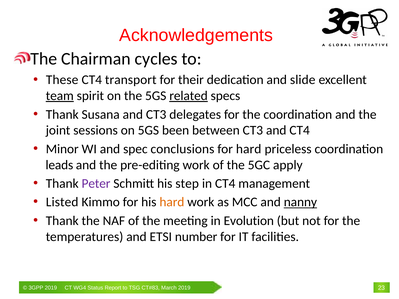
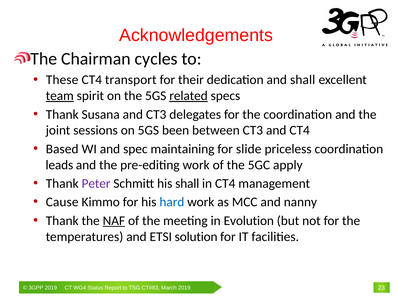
and slide: slide -> shall (303, 80)
Minor: Minor -> Based (62, 149)
conclusions: conclusions -> maintaining (183, 149)
for hard: hard -> slide (249, 149)
his step: step -> shall (187, 184)
Listed: Listed -> Cause (62, 202)
hard colour: orange -> blue (172, 202)
nanny underline: present -> none (300, 202)
NAF underline: none -> present (114, 221)
number: number -> solution (196, 237)
